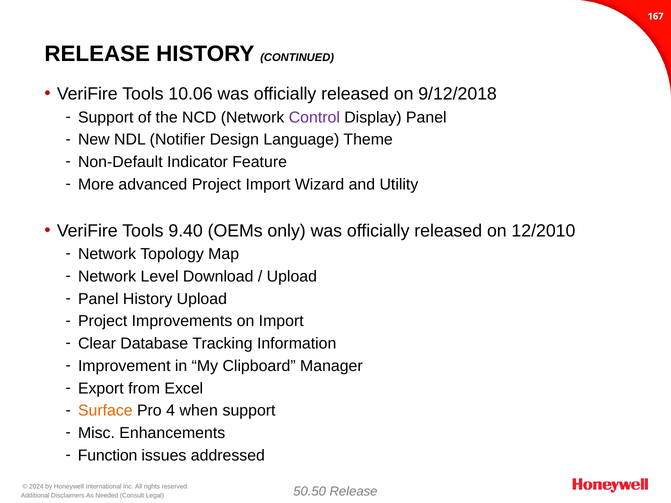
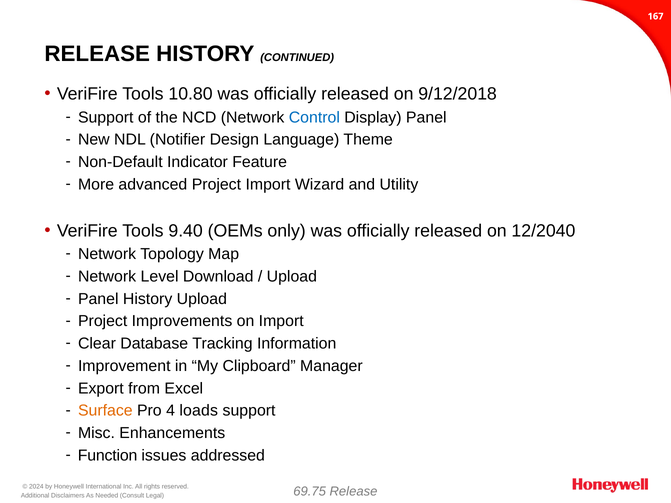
10.06: 10.06 -> 10.80 (191, 94)
Control colour: purple -> blue (314, 117)
12/2010: 12/2010 -> 12/2040 (543, 231)
when: when -> loads (199, 411)
50.50: 50.50 -> 69.75 (310, 492)
